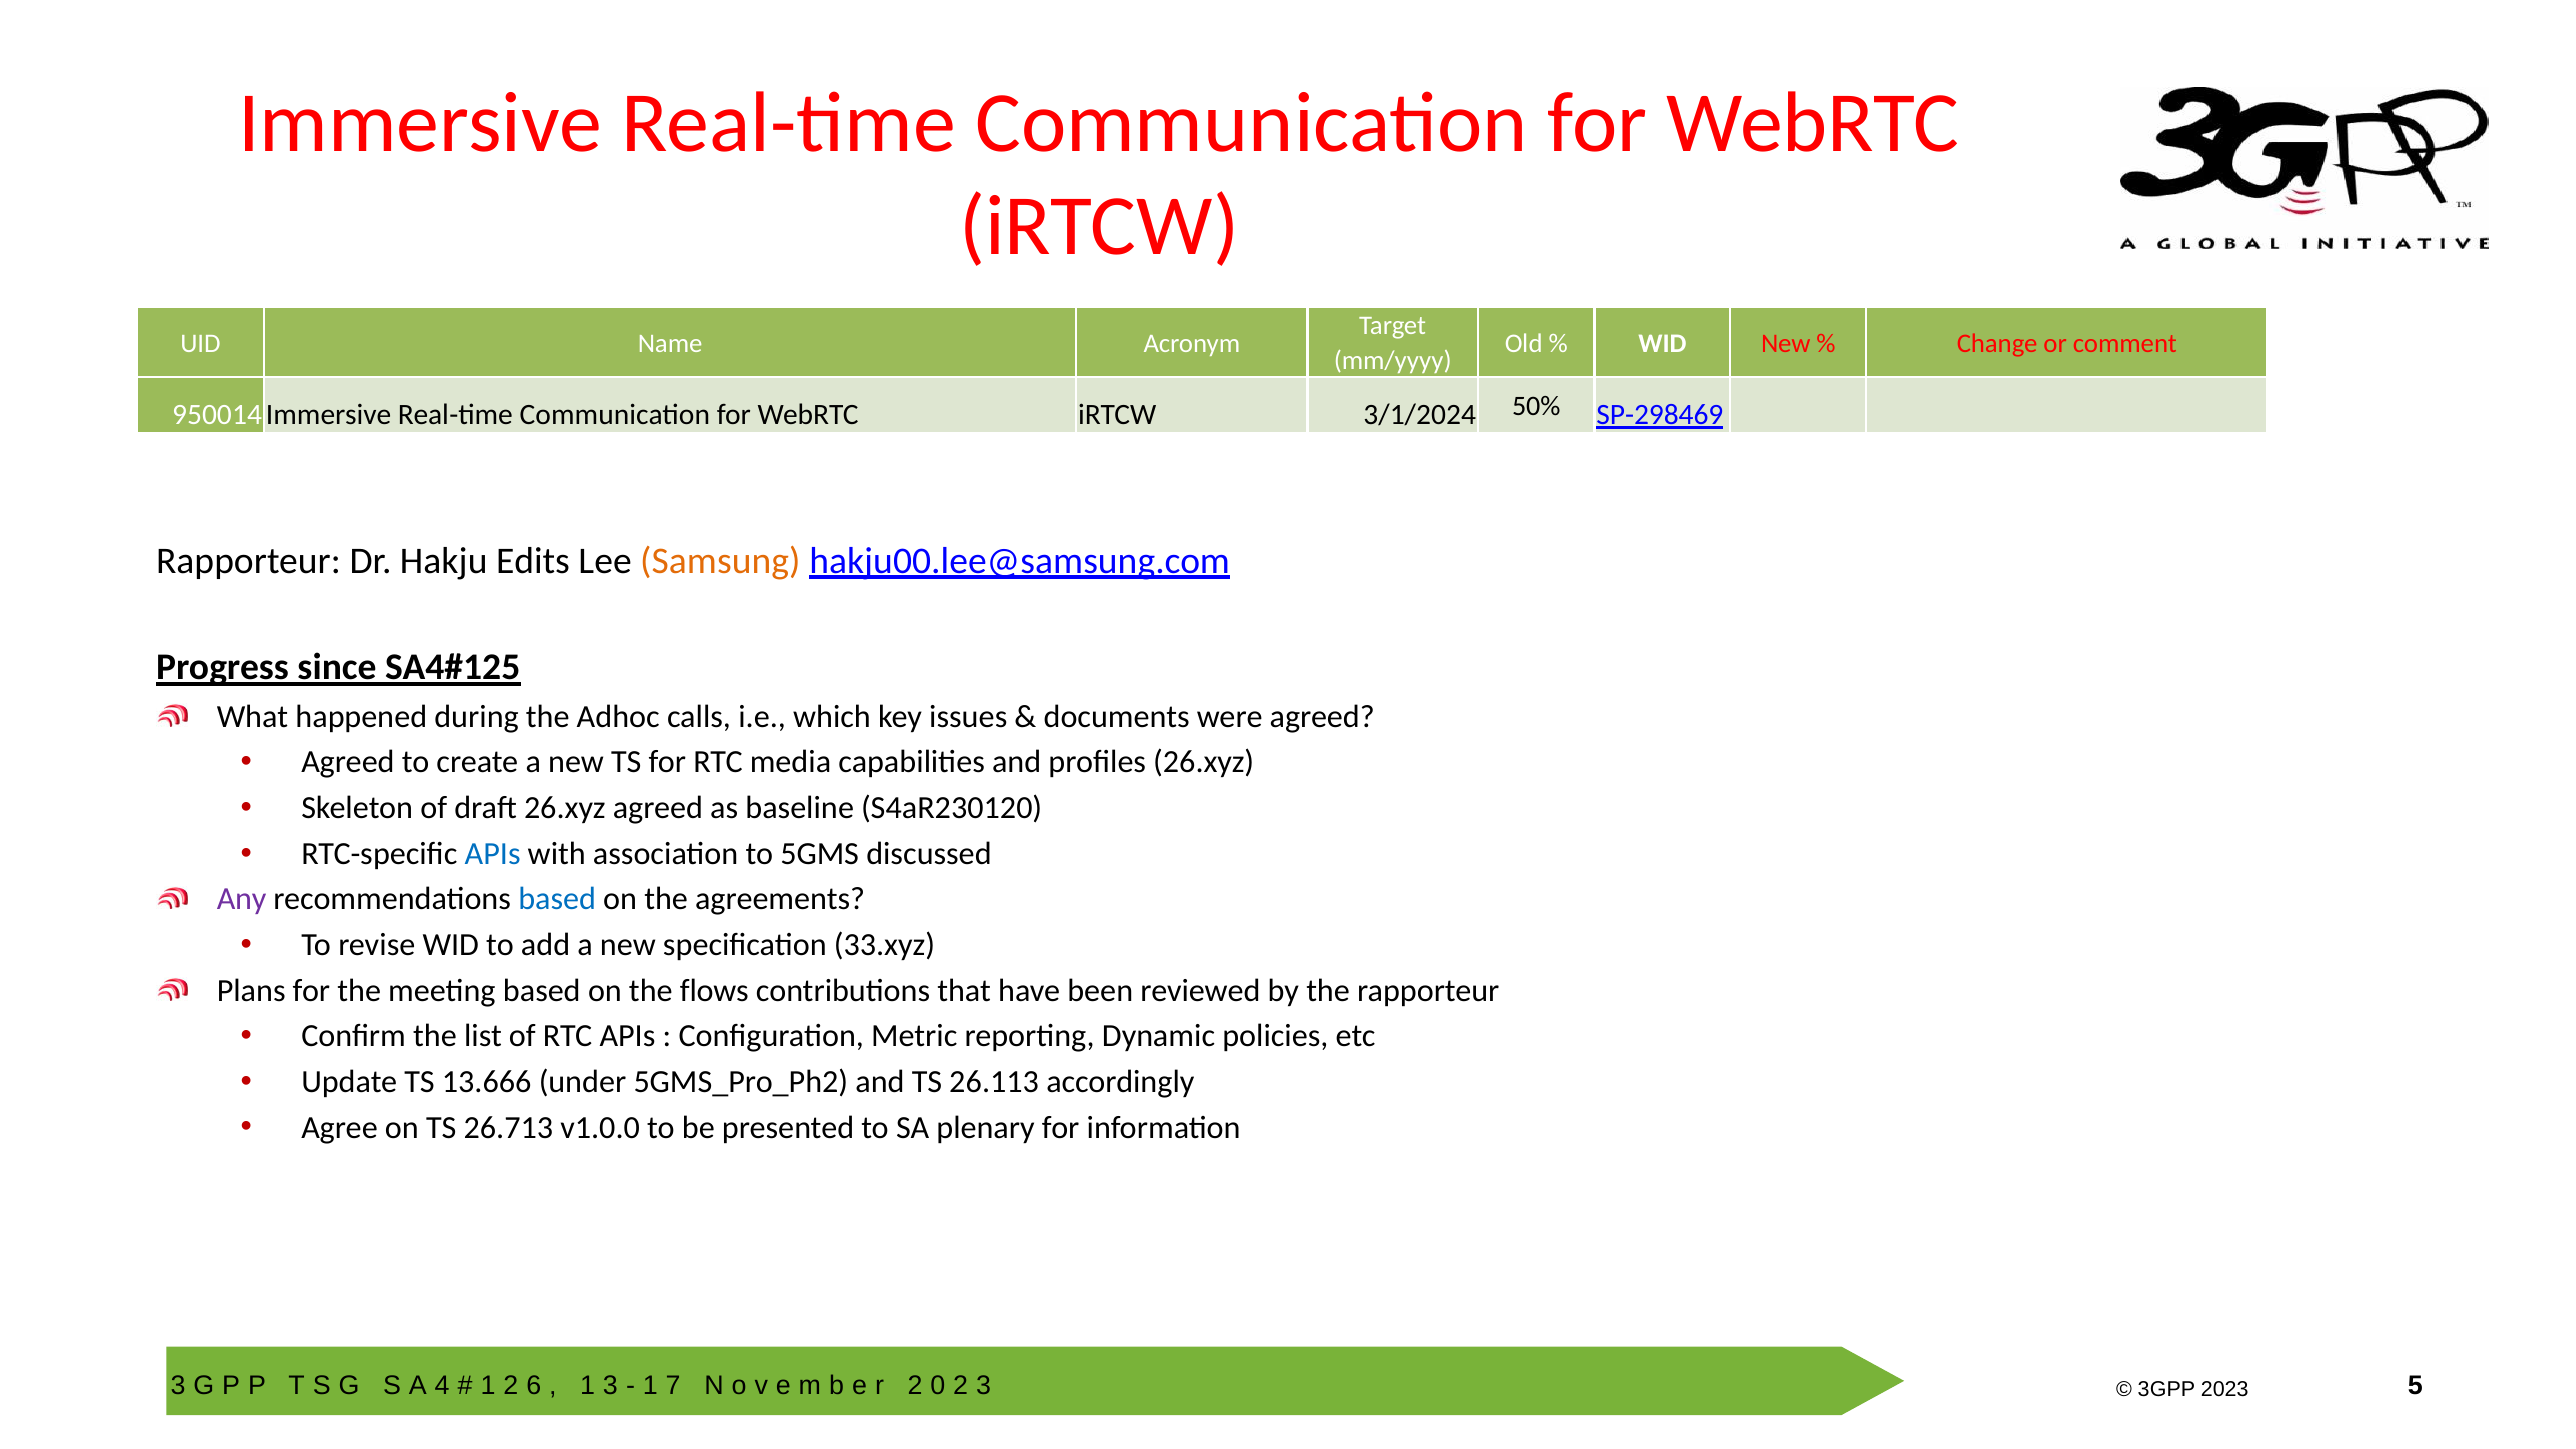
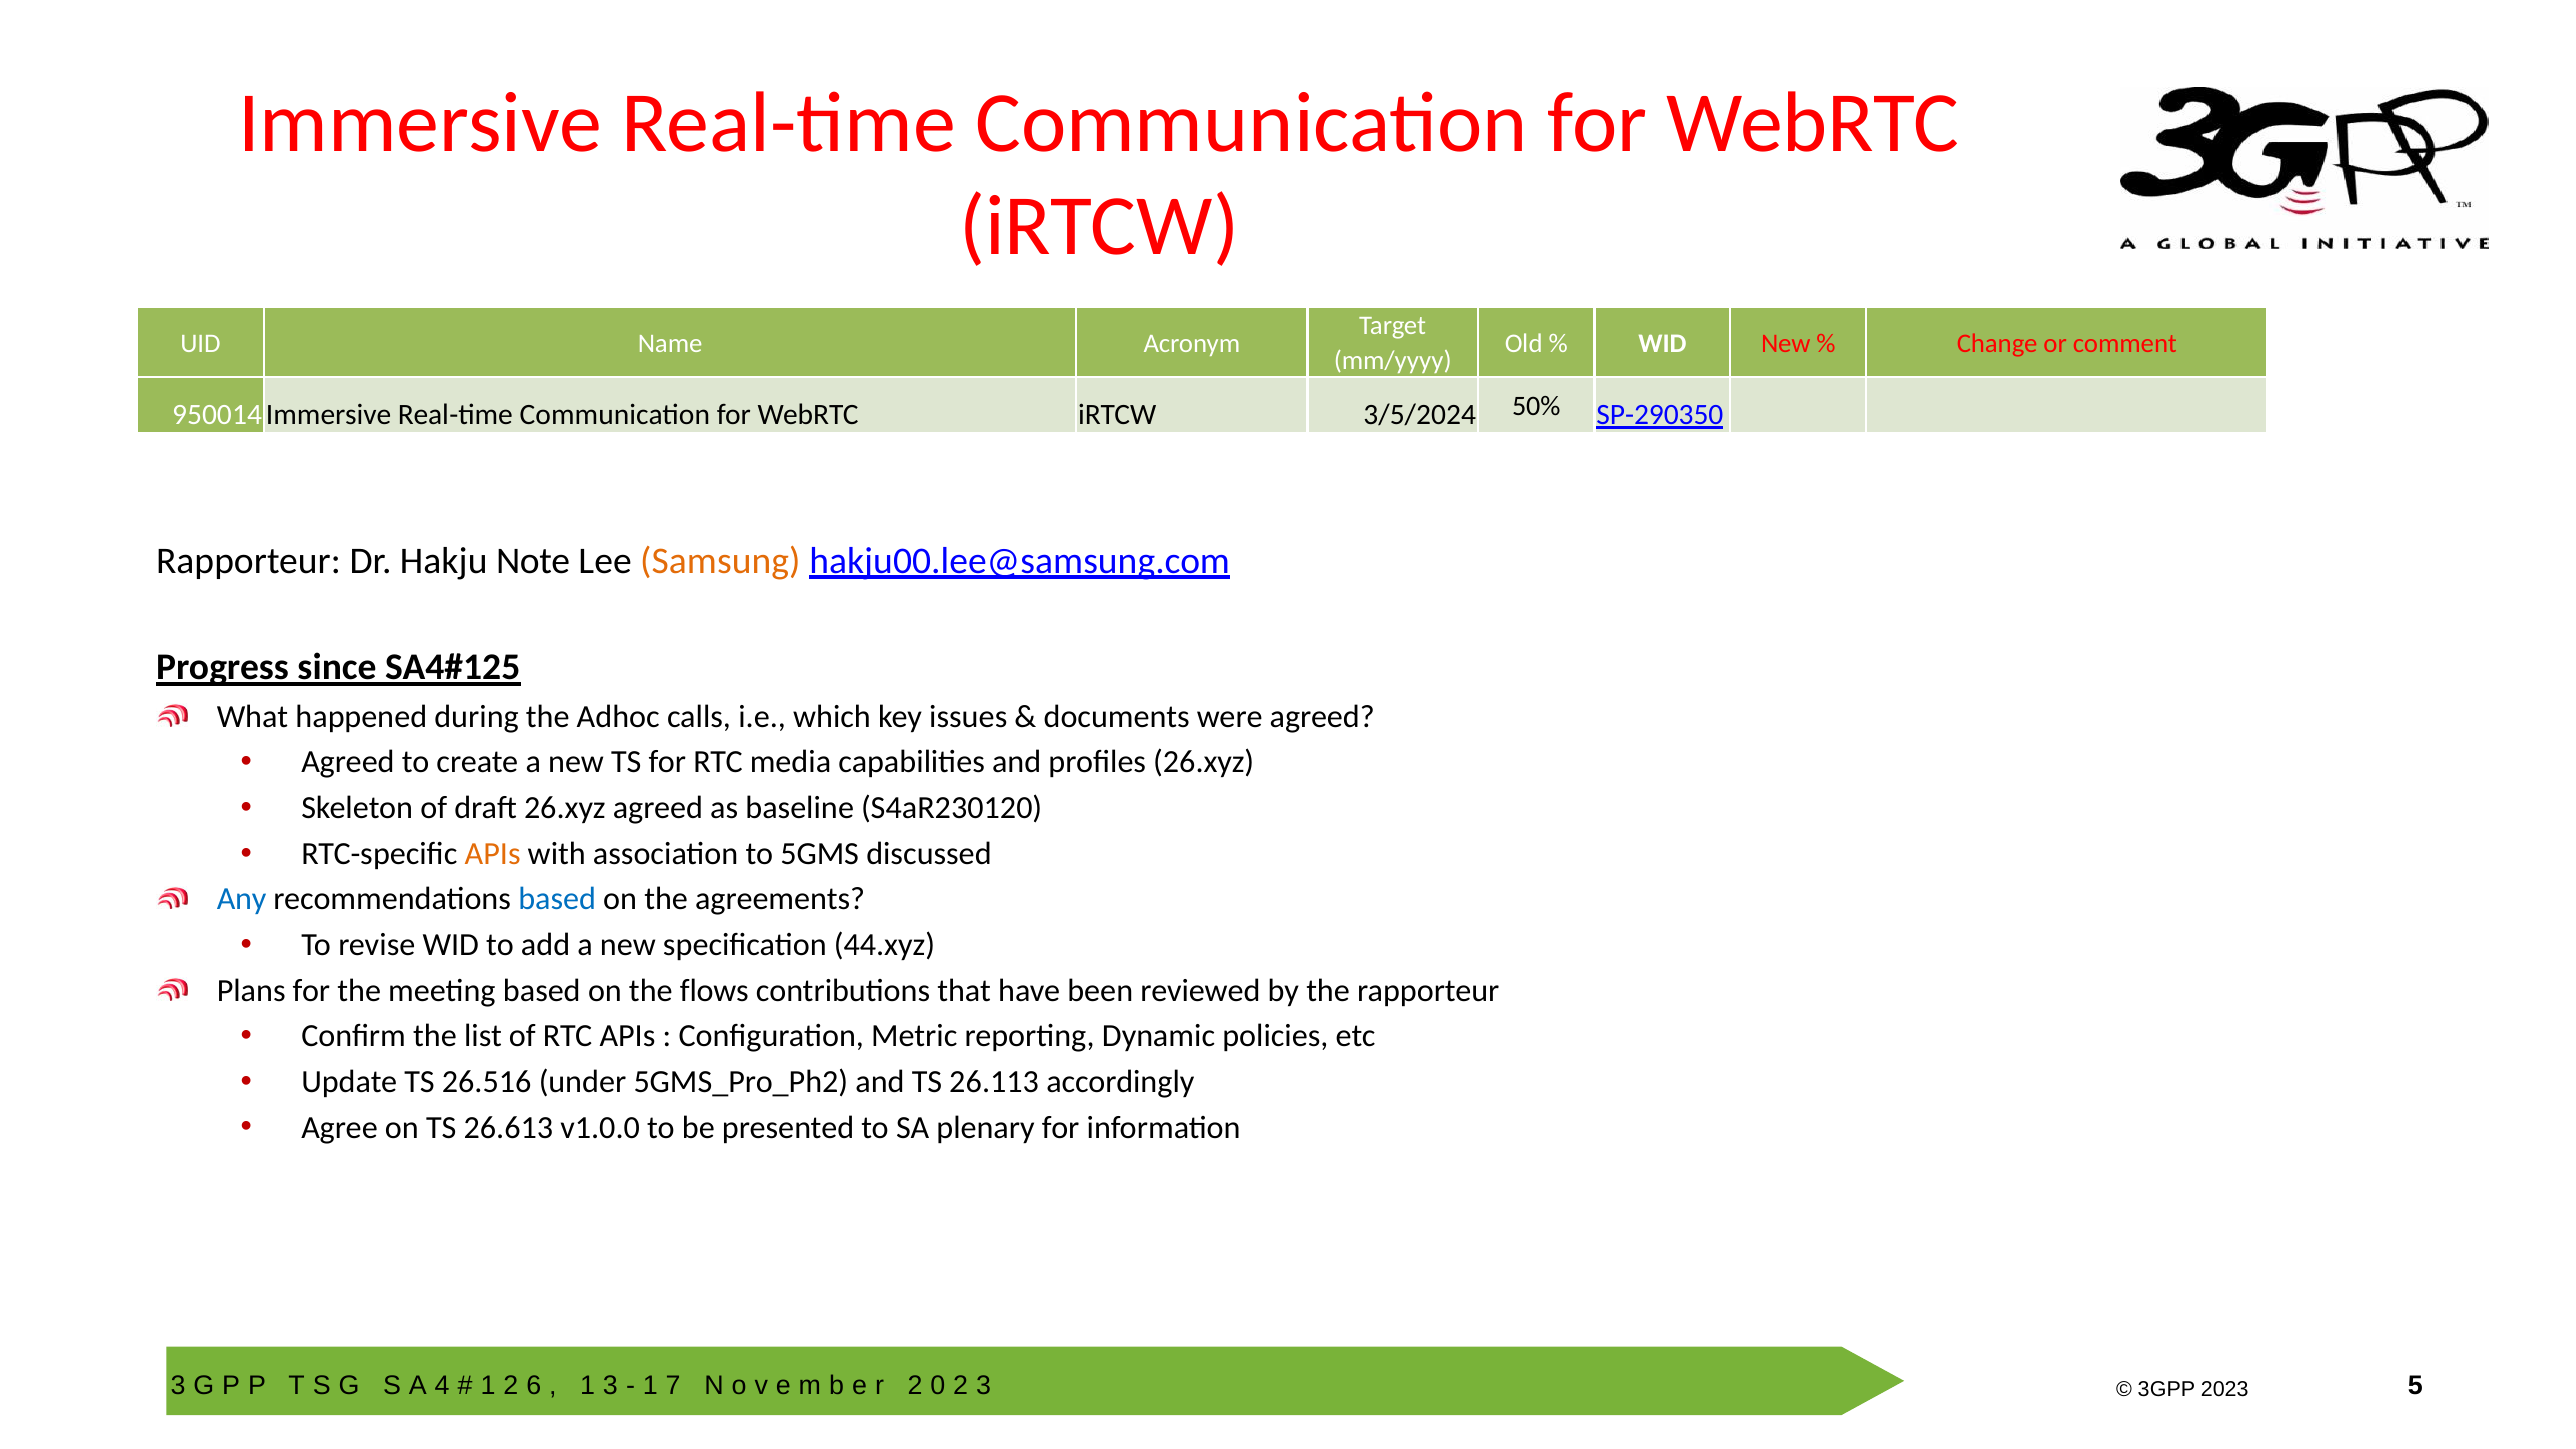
3/1/2024: 3/1/2024 -> 3/5/2024 (1420, 415)
SP-298469: SP-298469 -> SP-290350 (1660, 415)
Edits: Edits -> Note (533, 561)
APIs colour: blue -> orange (493, 854)
Any colour: purple -> blue (242, 899)
33.xyz: 33.xyz -> 44.xyz (884, 945)
13.666: 13.666 -> 26.516 (487, 1082)
26.713: 26.713 -> 26.613 (508, 1127)
